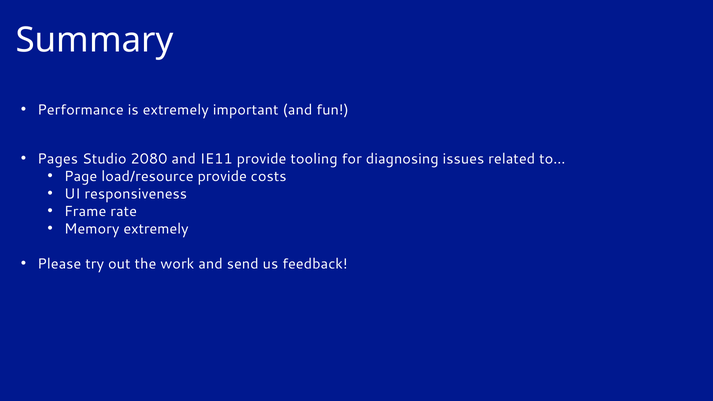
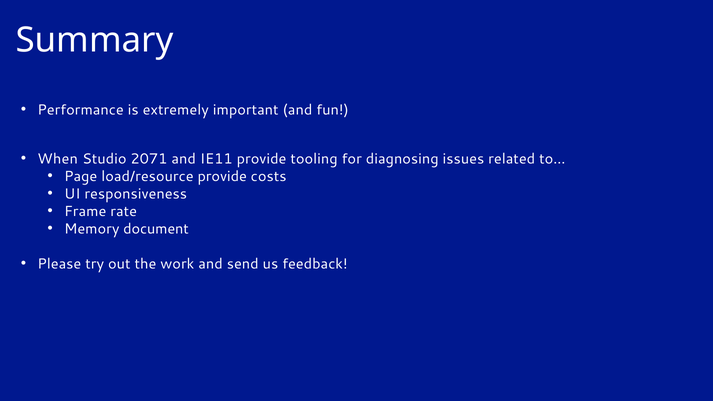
Pages: Pages -> When (58, 159)
2080: 2080 -> 2071 (149, 159)
Memory extremely: extremely -> document (156, 229)
